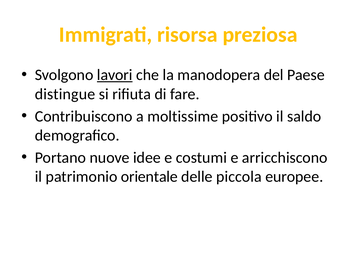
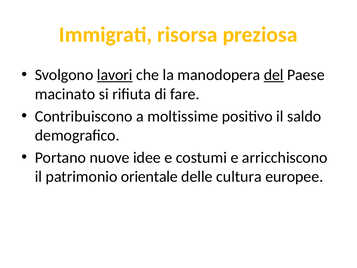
del underline: none -> present (274, 75)
distingue: distingue -> macinato (65, 94)
piccola: piccola -> cultura (239, 176)
